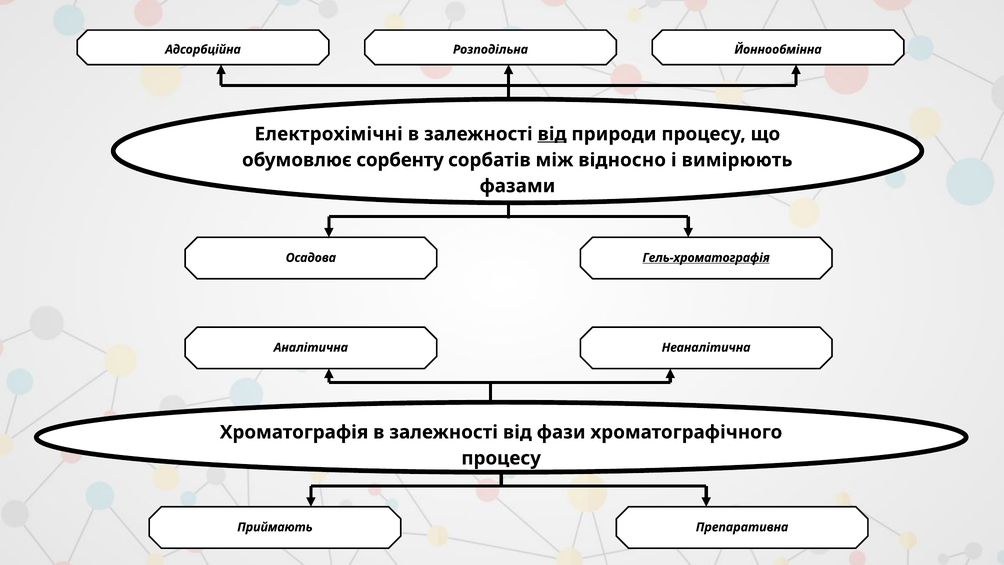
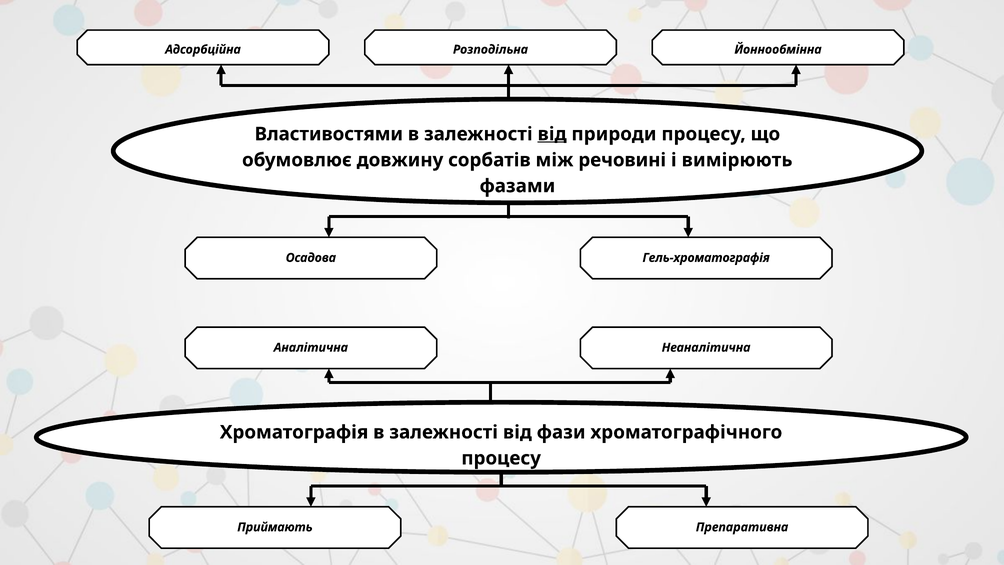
Електрохімічні: Електрохімічні -> Властивостями (329, 134)
сорбенту: сорбенту -> довжину (400, 160)
відносно: відносно -> речовині (622, 160)
Гель-хроматографія underline: present -> none (706, 258)
